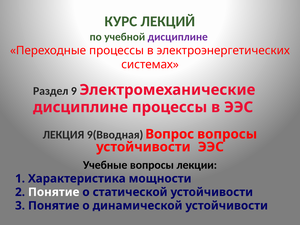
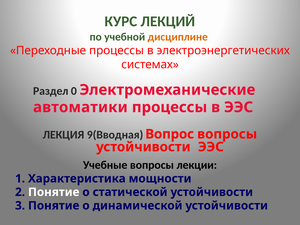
дисциплине colour: purple -> orange (178, 37)
9: 9 -> 0 (74, 91)
дисциплине: дисциплине -> автоматики (80, 107)
